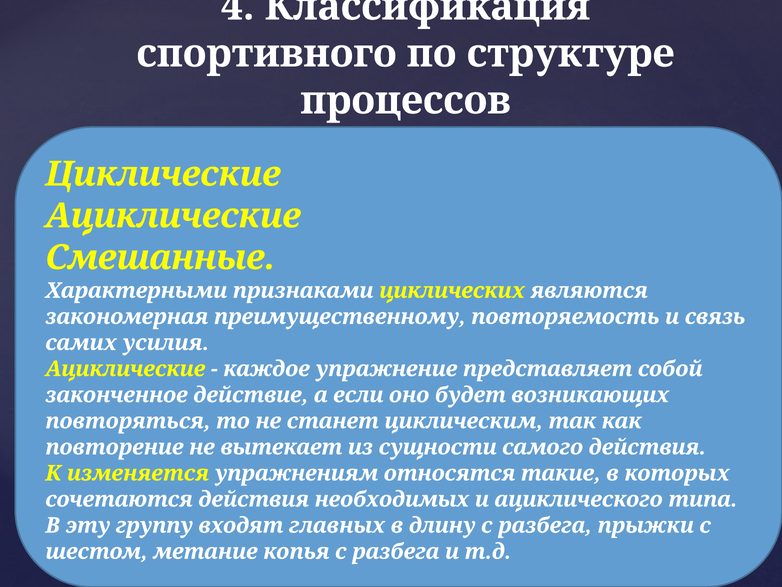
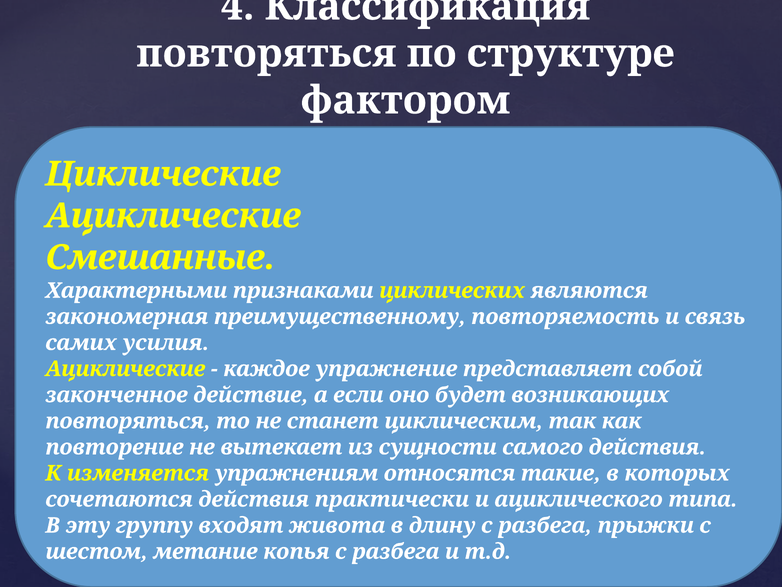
спортивного: спортивного -> повторяться (266, 54)
процессов: процессов -> фактором (405, 100)
необходимых: необходимых -> практически (392, 499)
главных: главных -> живота (337, 525)
